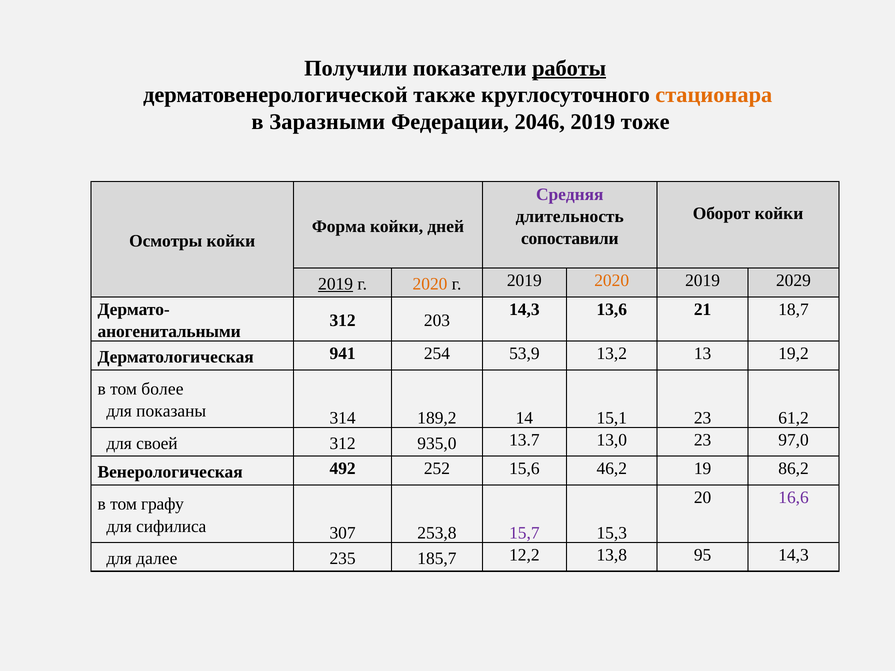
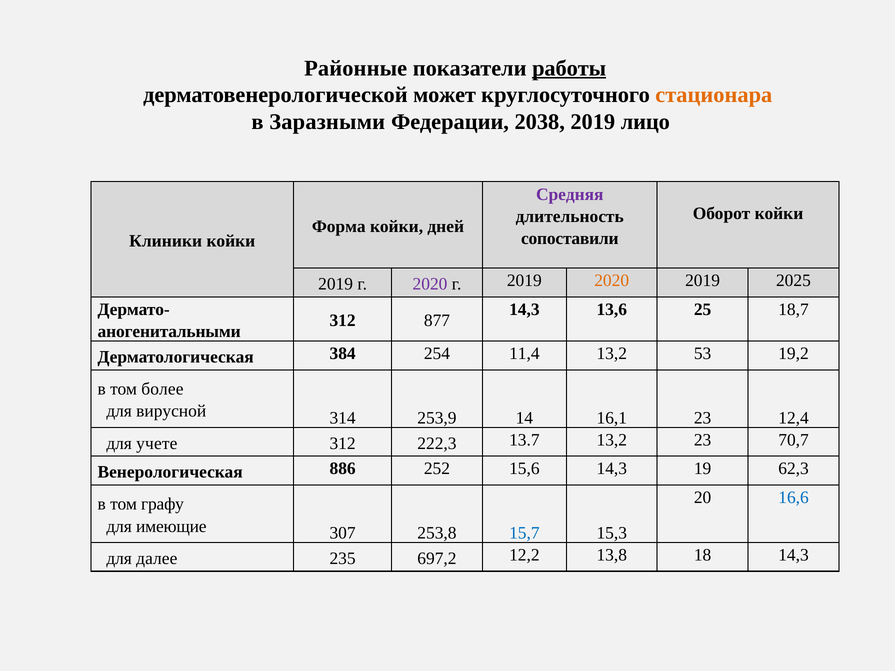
Получили: Получили -> Районные (356, 68)
также: также -> может (445, 95)
2046: 2046 -> 2038 (540, 122)
тоже: тоже -> лицо (645, 122)
Осмотры: Осмотры -> Клиники (166, 241)
2019 underline: present -> none (336, 284)
2020 colour: orange -> purple (430, 284)
2029: 2029 -> 2025 (793, 281)
21: 21 -> 25 (703, 310)
203: 203 -> 877 (437, 321)
941: 941 -> 384 (343, 354)
53,9: 53,9 -> 11,4 (524, 354)
13: 13 -> 53 (703, 354)
показаны: показаны -> вирусной (171, 411)
189,2: 189,2 -> 253,9 (437, 418)
15,1: 15,1 -> 16,1 (612, 418)
61,2: 61,2 -> 12,4 (794, 418)
своей: своей -> учете (157, 443)
935,0: 935,0 -> 222,3 (437, 443)
13.7 13,0: 13,0 -> 13,2 (612, 440)
97,0: 97,0 -> 70,7 (794, 440)
492: 492 -> 886 (343, 469)
15,6 46,2: 46,2 -> 14,3 (612, 469)
86,2: 86,2 -> 62,3 (794, 469)
16,6 colour: purple -> blue (794, 498)
сифилиса: сифилиса -> имеющие (171, 526)
15,7 colour: purple -> blue (524, 533)
185,7: 185,7 -> 697,2 (437, 559)
95: 95 -> 18 (703, 555)
